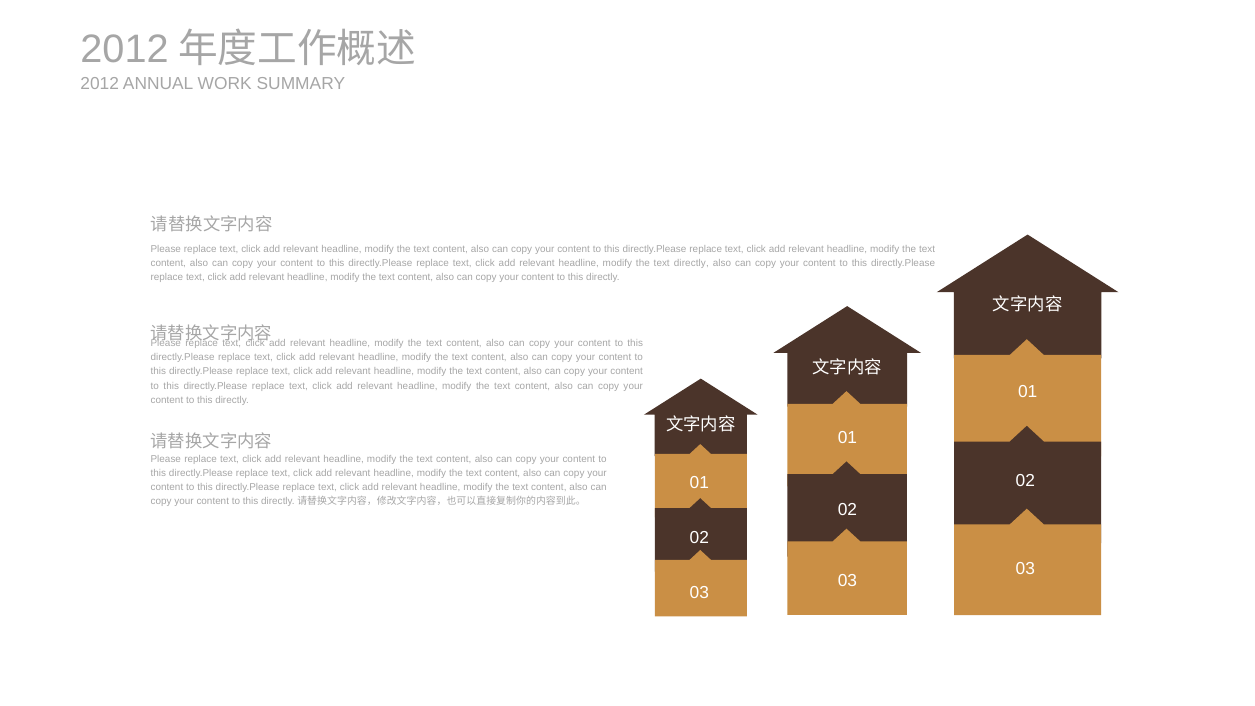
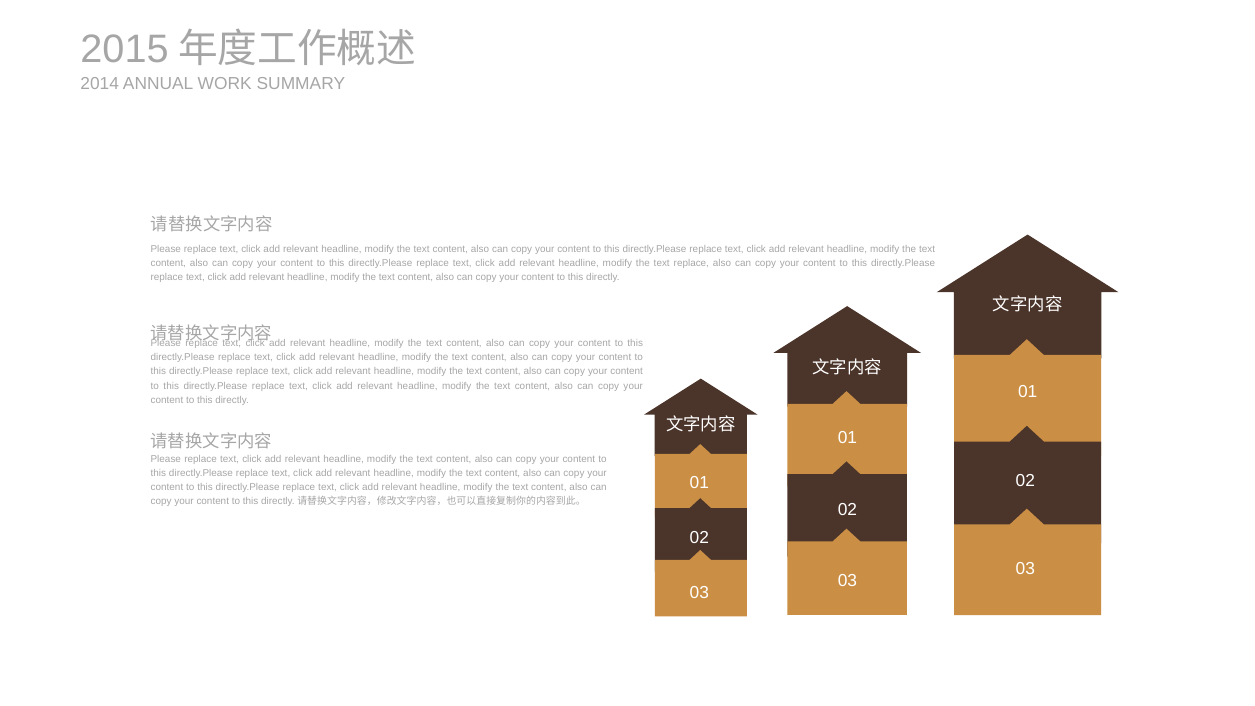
2012: 2012 -> 2015 (125, 50)
2012: 2012 -> 2014 (100, 84)
text directly: directly -> replace (691, 263)
